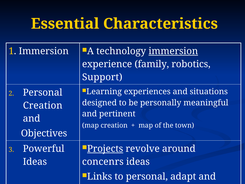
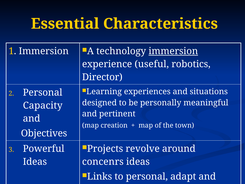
family: family -> useful (152, 64)
Support: Support -> Director (102, 77)
Creation: Creation -> Capacity (43, 105)
Projects underline: present -> none (105, 149)
